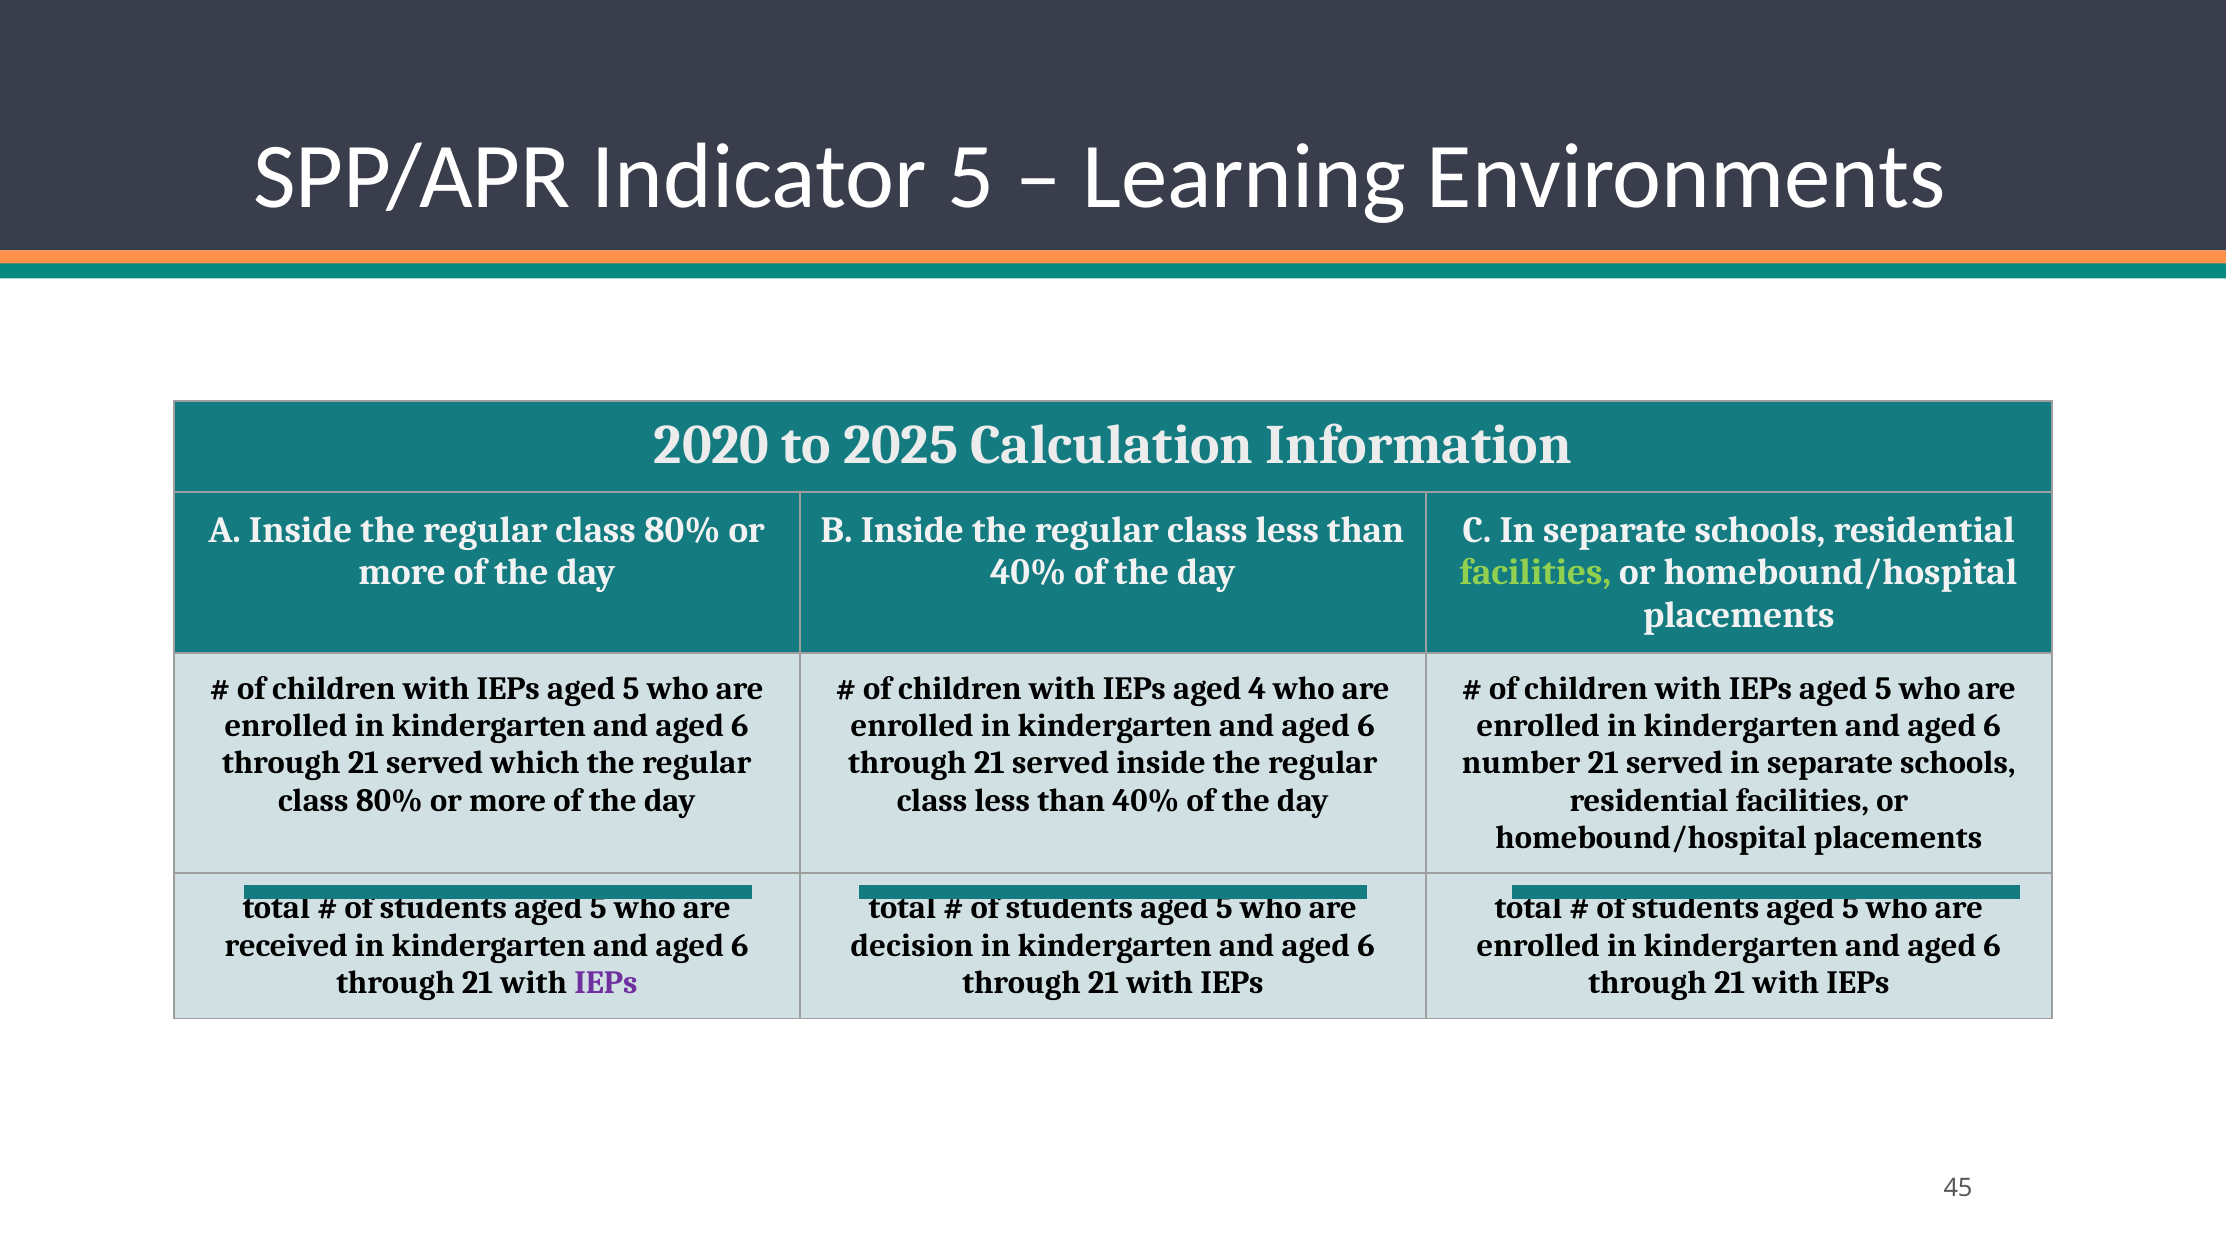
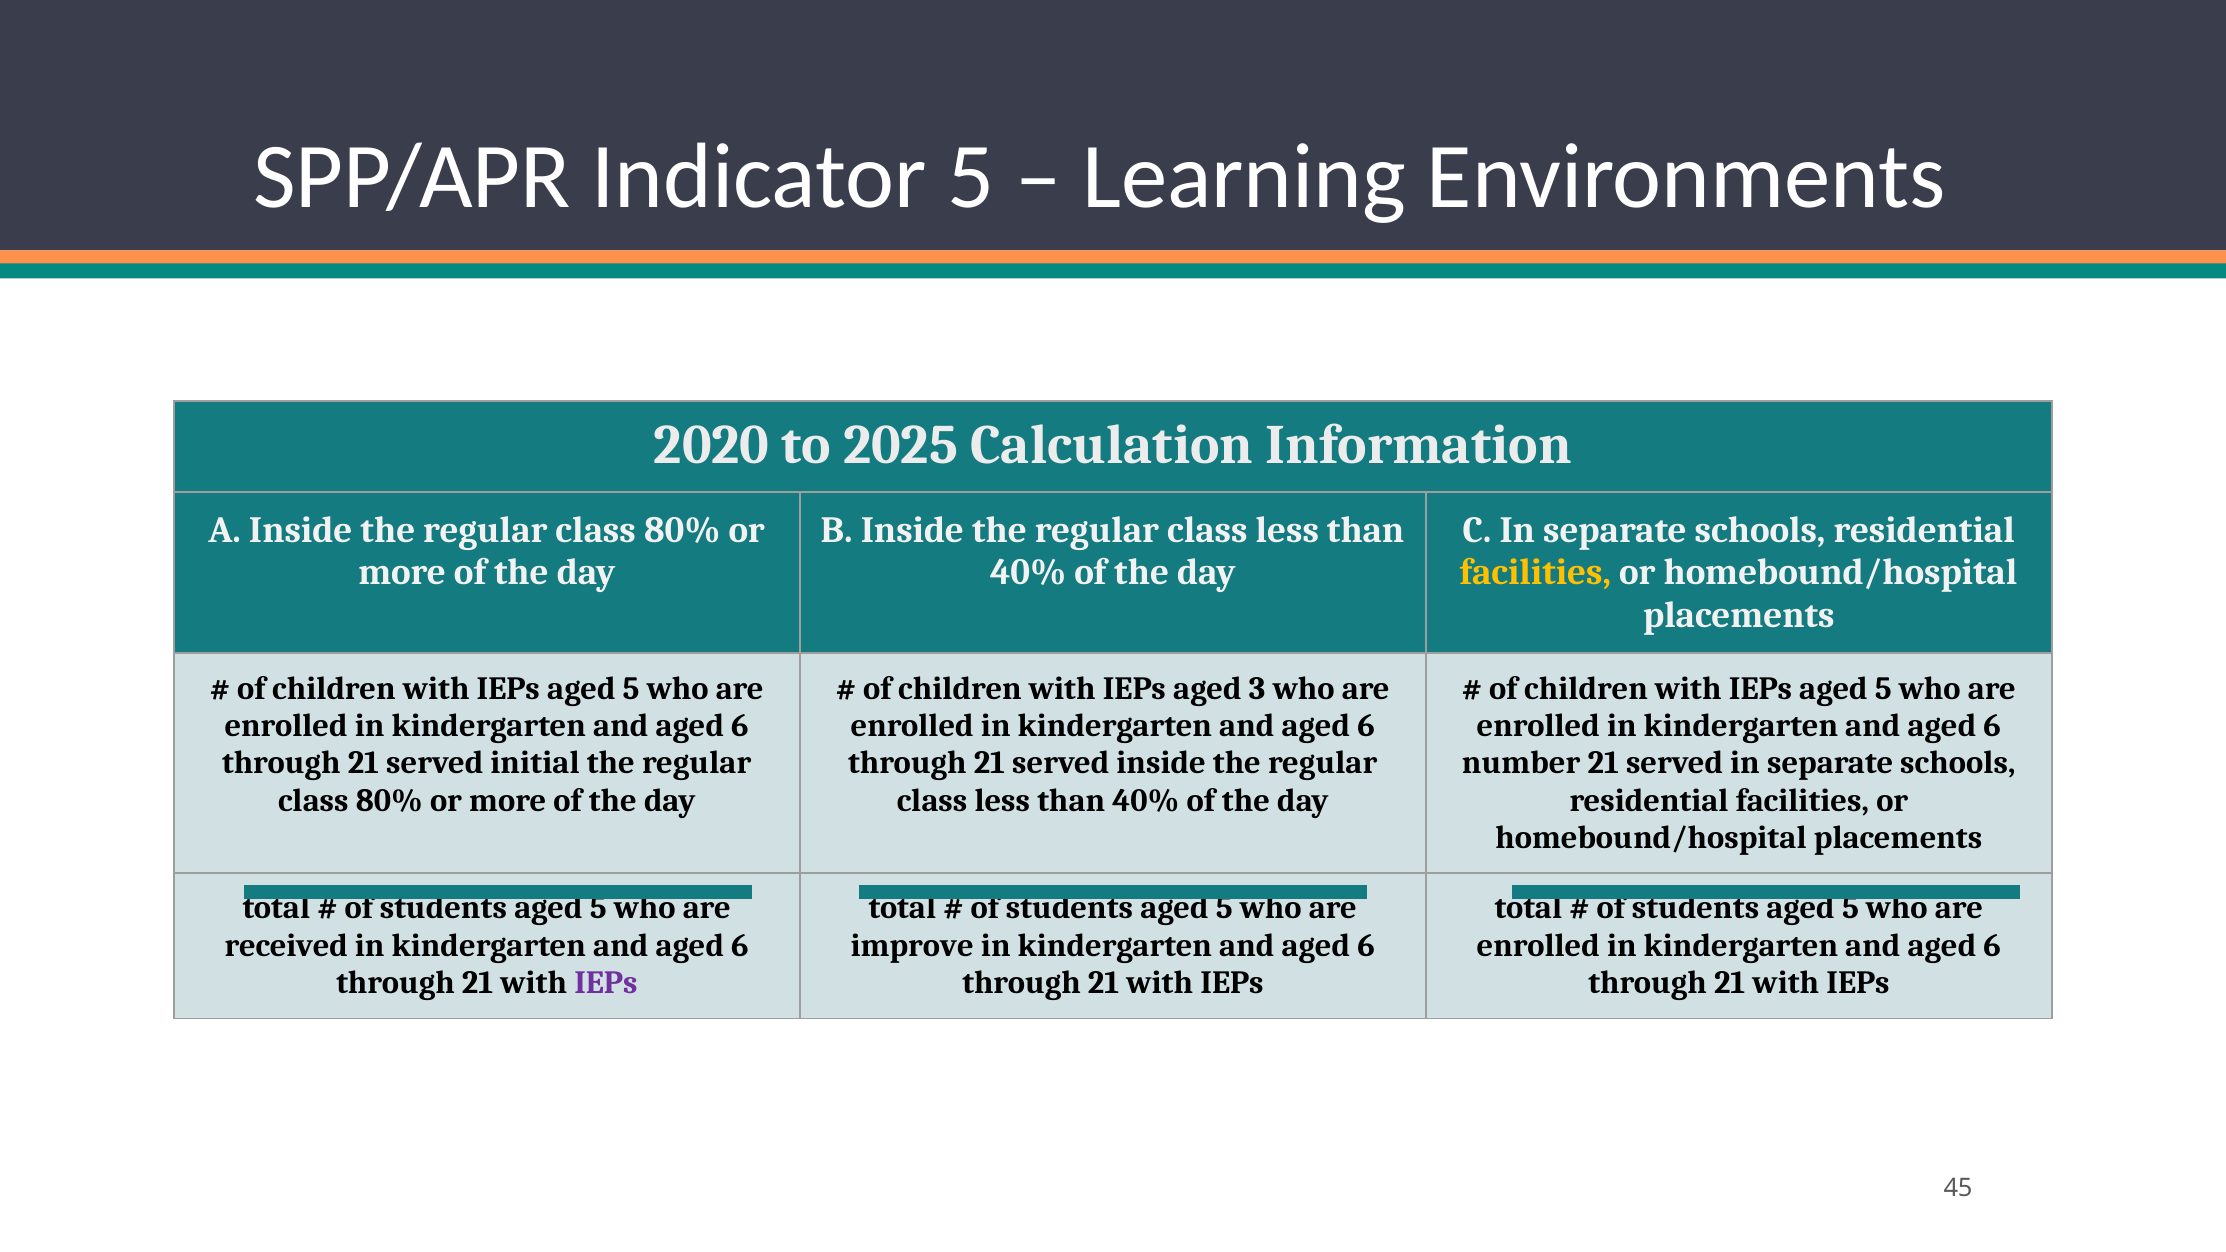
facilities colour: light green -> yellow (1535, 572)
4: 4 -> 3 (1257, 688)
which: which -> initial (535, 763)
decision: decision -> improve (912, 946)
